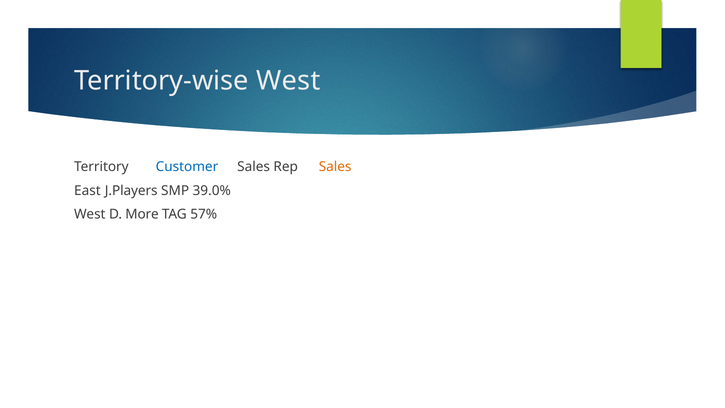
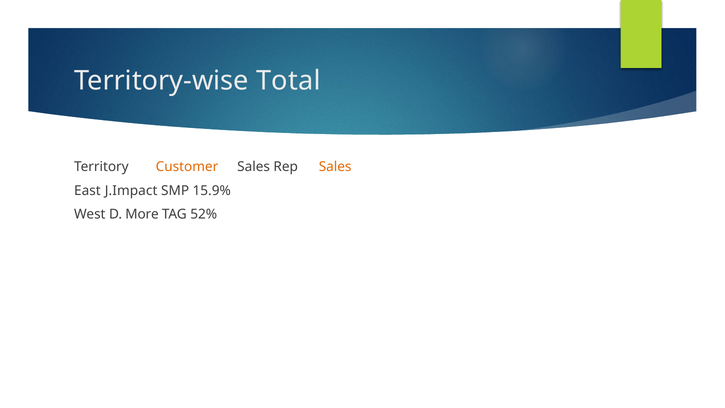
Territory-wise West: West -> Total (288, 81)
Customer colour: blue -> orange (187, 167)
J.Players: J.Players -> J.Impact (131, 191)
39.0%: 39.0% -> 15.9% (212, 191)
57%: 57% -> 52% (204, 214)
